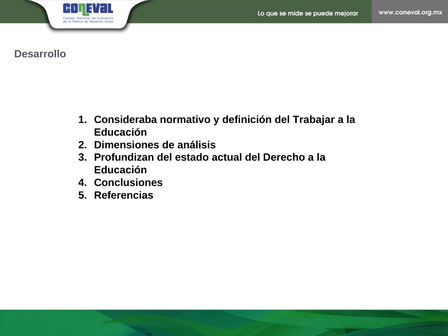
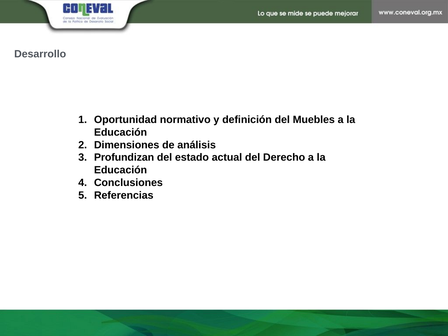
Consideraba: Consideraba -> Oportunidad (125, 120)
Trabajar: Trabajar -> Muebles (314, 120)
